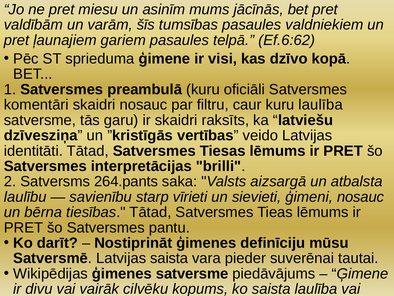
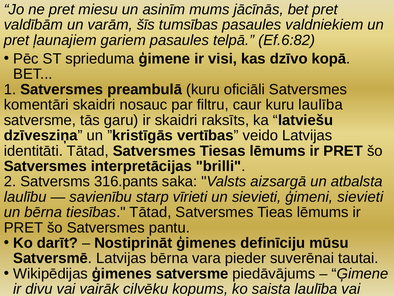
Ef.6:62: Ef.6:62 -> Ef.6:82 (287, 40)
264.pants: 264.pants -> 316.pants (126, 181)
ģimeni nosauc: nosauc -> sievieti (360, 197)
Latvijas saista: saista -> bērna (169, 258)
